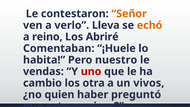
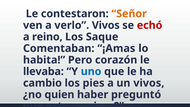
verlo Lleva: Lleva -> Vivos (106, 25)
echó colour: orange -> red (150, 25)
Abriré: Abriré -> Saque (102, 37)
¡Huele: ¡Huele -> ¡Amas (116, 48)
nuestro: nuestro -> corazón (116, 60)
vendas: vendas -> llevaba (43, 71)
uno colour: red -> blue (91, 71)
otra: otra -> pies (94, 83)
